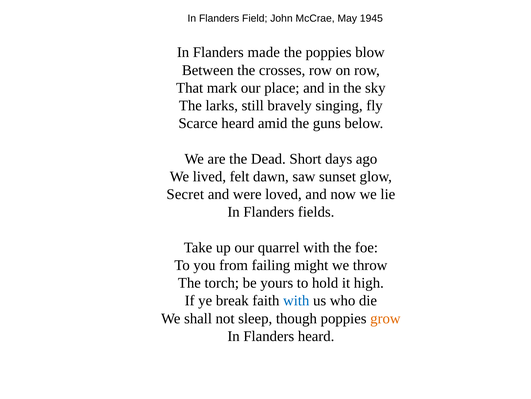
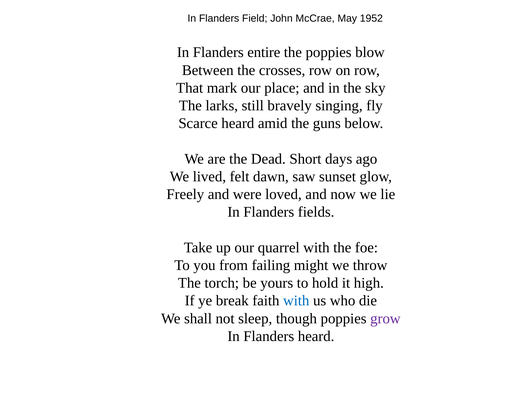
1945: 1945 -> 1952 (371, 18)
made: made -> entire (264, 52)
Secret: Secret -> Freely (185, 194)
grow colour: orange -> purple (385, 318)
